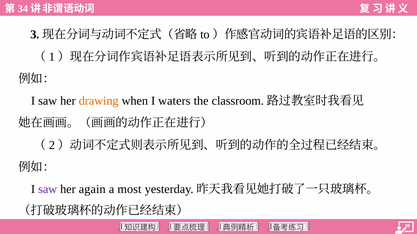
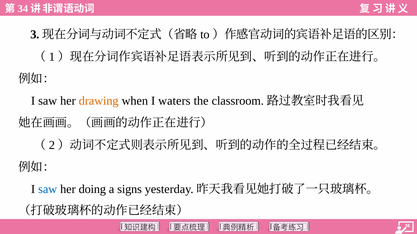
saw colour: purple -> blue (48, 190)
again: again -> doing (92, 190)
most: most -> signs (130, 190)
